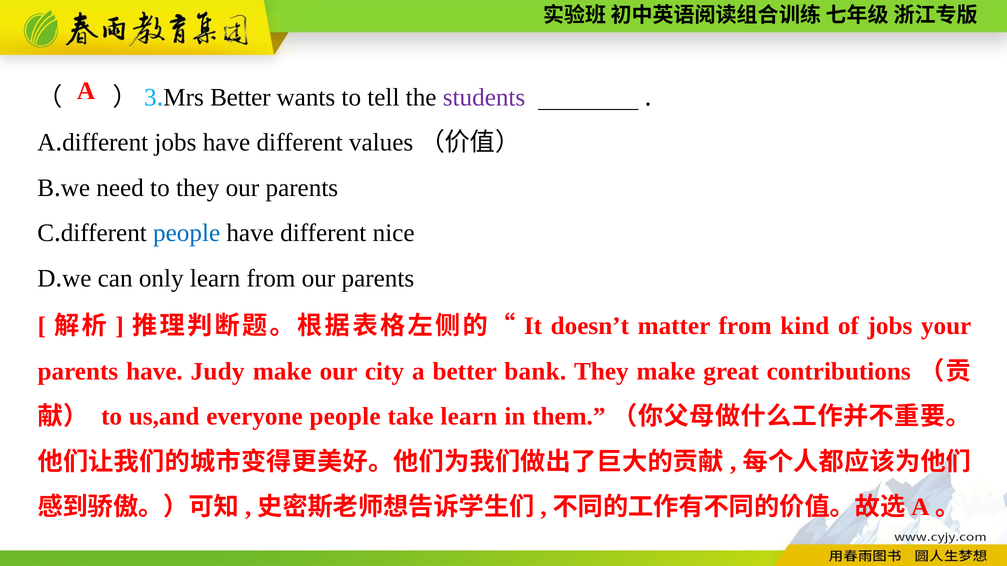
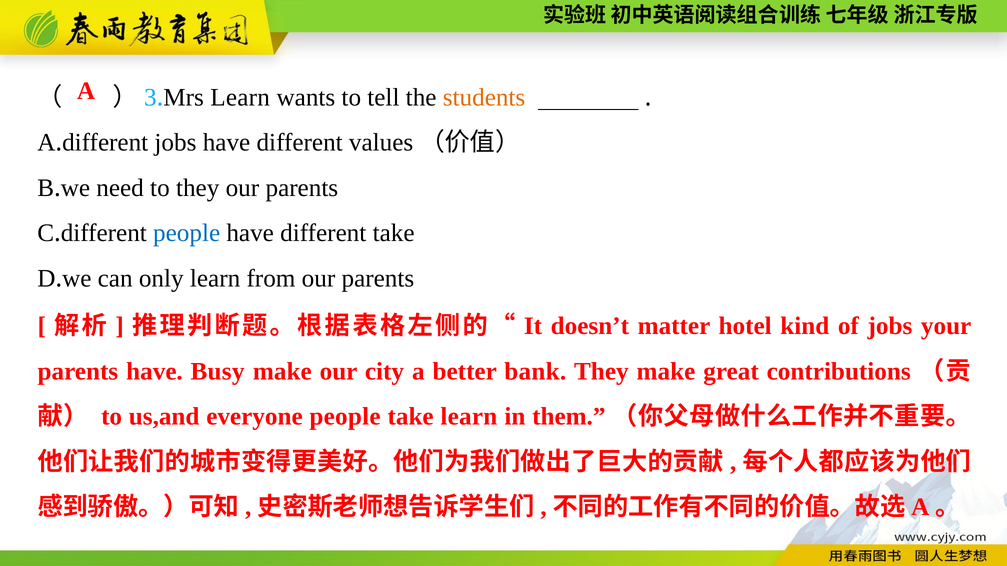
Better: Better -> Learn (240, 97)
students colour: purple -> orange (484, 97)
different nice: nice -> take (394, 233)
matter from: from -> hotel (745, 326)
Judy: Judy -> Busy (218, 372)
